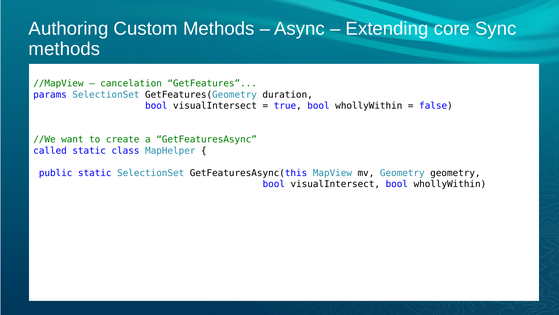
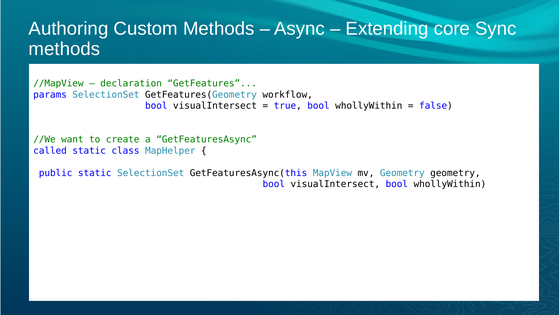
cancelation: cancelation -> declaration (131, 83)
duration: duration -> workflow (288, 94)
